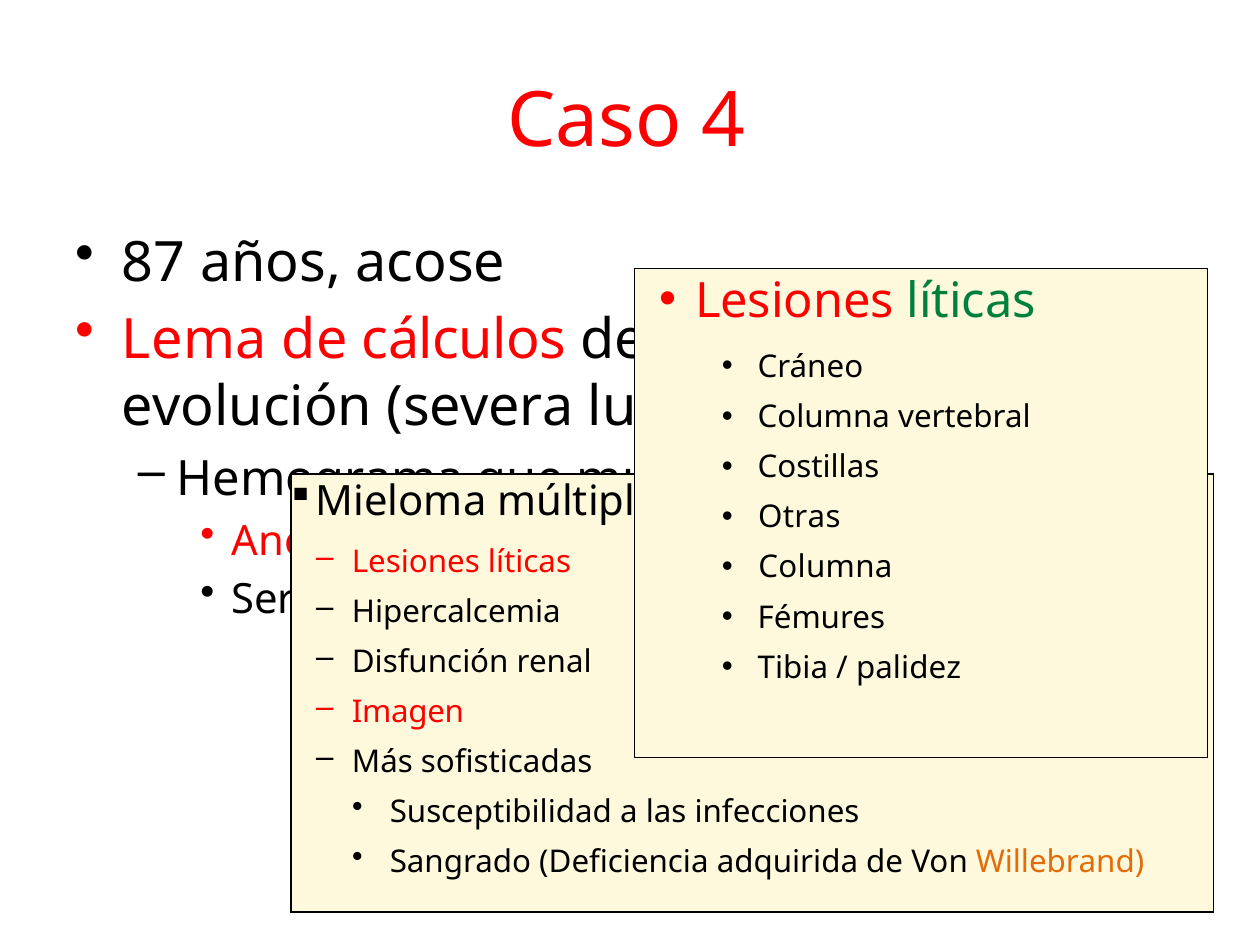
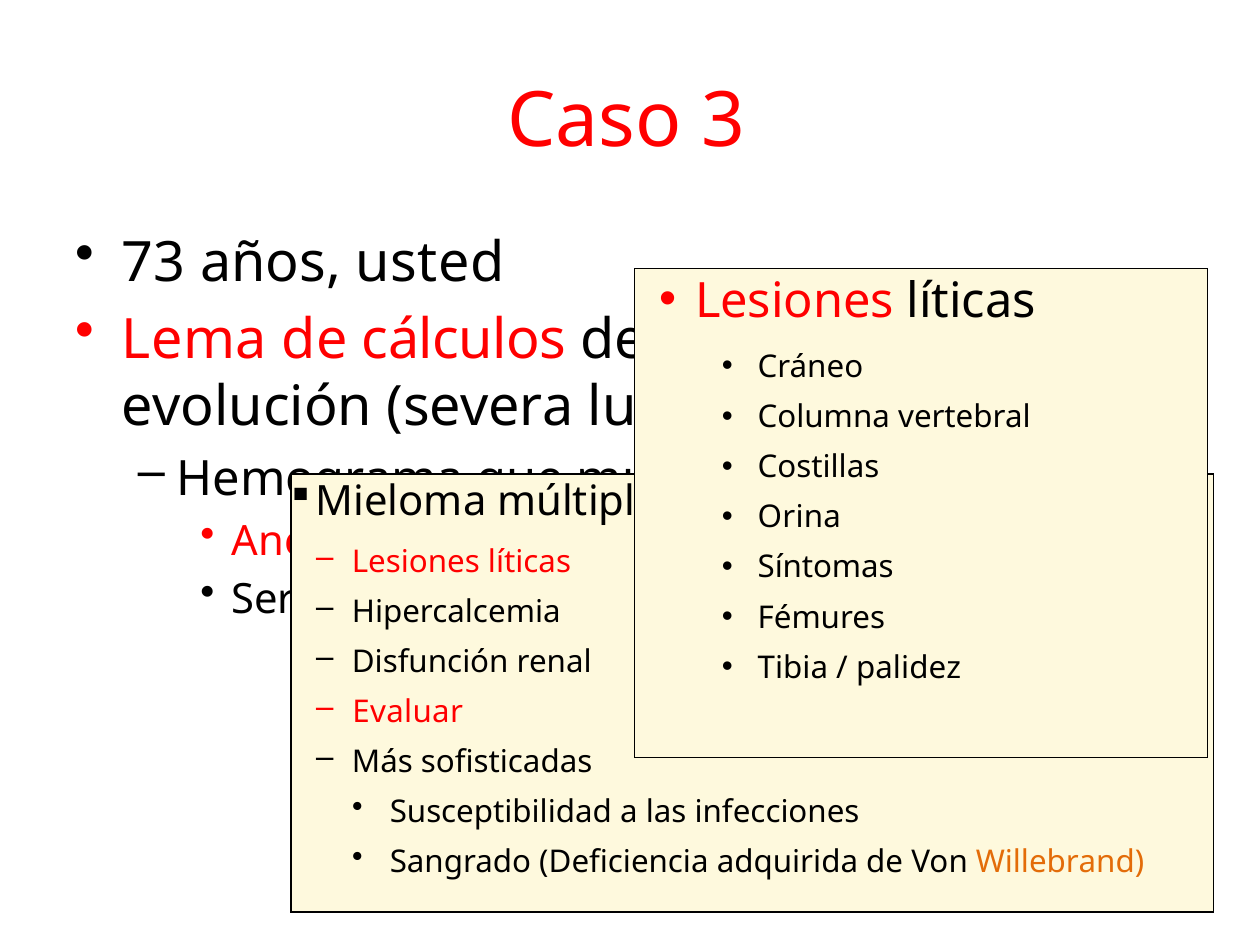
Caso 4: 4 -> 3 (723, 121)
87: 87 -> 73 (154, 263)
acose: acose -> usted (430, 263)
líticas colour: green -> black (971, 301)
Otras: Otras -> Orina (799, 518)
Columna: Columna -> Síntomas (826, 568)
Imagen: Imagen -> Evaluar (408, 713)
